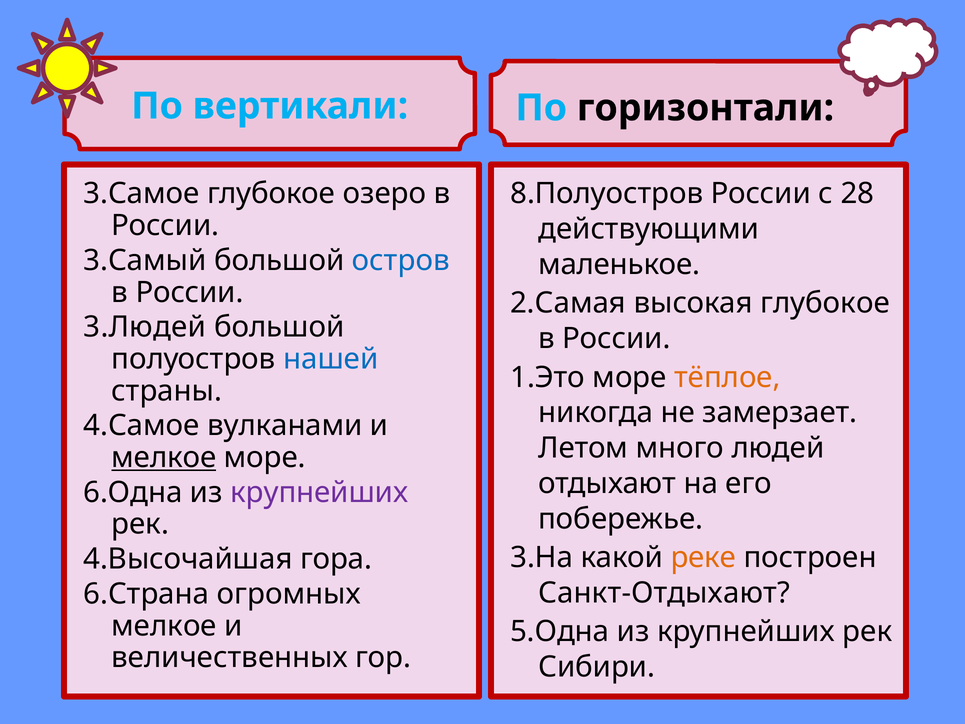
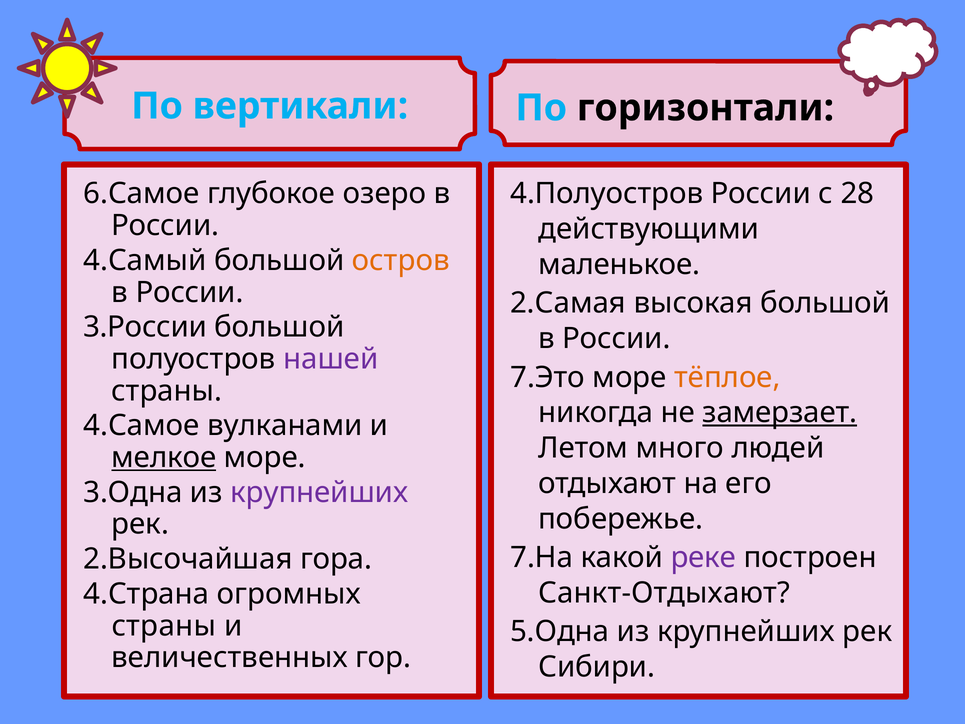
3.Самое: 3.Самое -> 6.Самое (141, 194)
8.Полуостров: 8.Полуостров -> 4.Полуостров (607, 194)
3.Самый: 3.Самый -> 4.Самый (145, 260)
остров colour: blue -> orange (401, 260)
высокая глубокое: глубокое -> большой (825, 303)
3.Людей: 3.Людей -> 3.России (145, 327)
нашей colour: blue -> purple (331, 359)
1.Это: 1.Это -> 7.Это (548, 377)
замерзает underline: none -> present (780, 413)
6.Одна: 6.Одна -> 3.Одна (133, 492)
3.На: 3.На -> 7.На (542, 557)
реке colour: orange -> purple (703, 557)
4.Высочайшая: 4.Высочайшая -> 2.Высочайшая (188, 559)
6.Страна: 6.Страна -> 4.Страна (146, 594)
мелкое: мелкое -> страны (164, 626)
